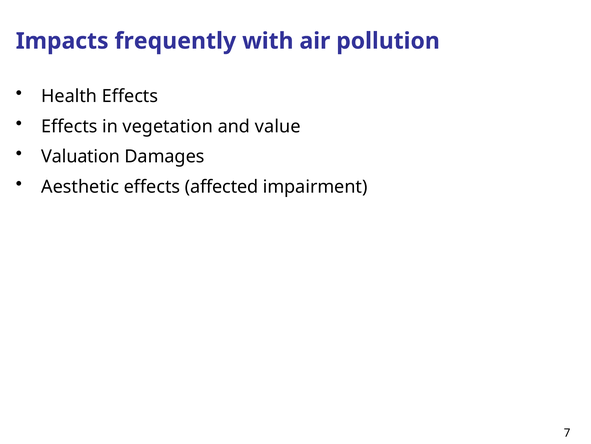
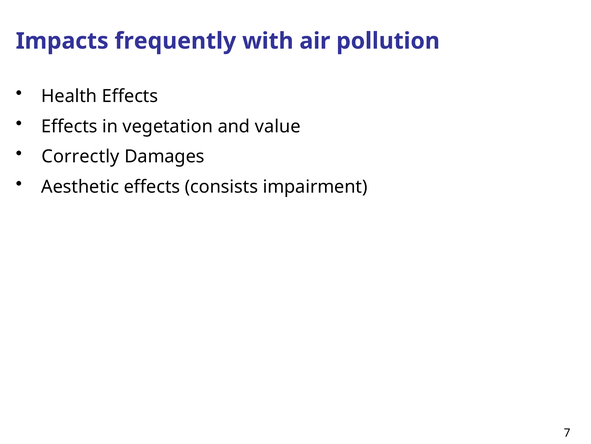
Valuation: Valuation -> Correctly (80, 156)
affected: affected -> consists (221, 186)
